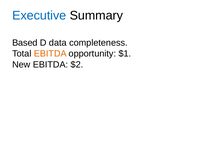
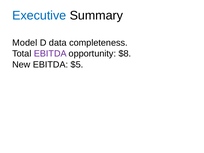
Based: Based -> Model (25, 43)
EBITDA colour: orange -> purple (50, 54)
$1: $1 -> $8 (125, 54)
$2: $2 -> $5 (77, 65)
